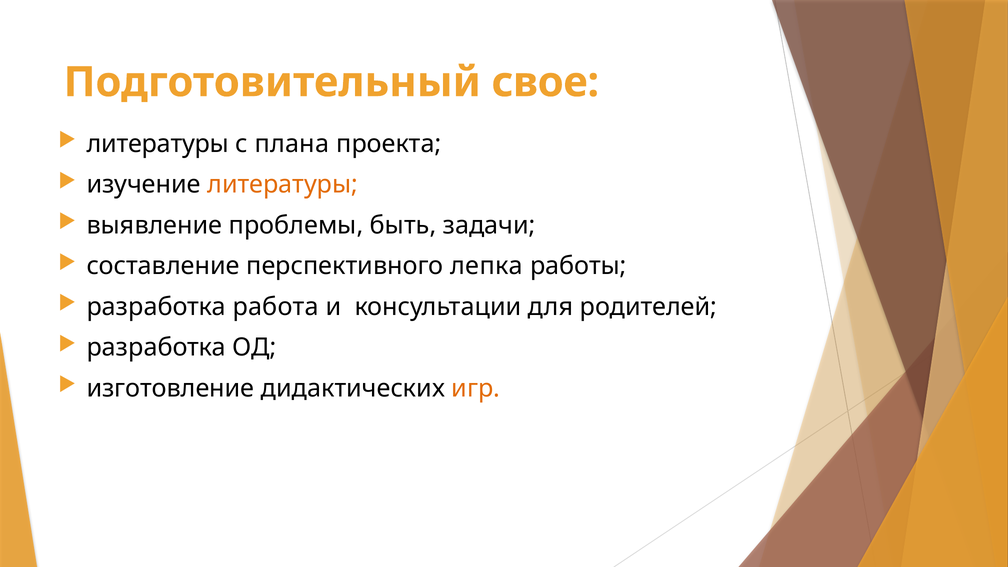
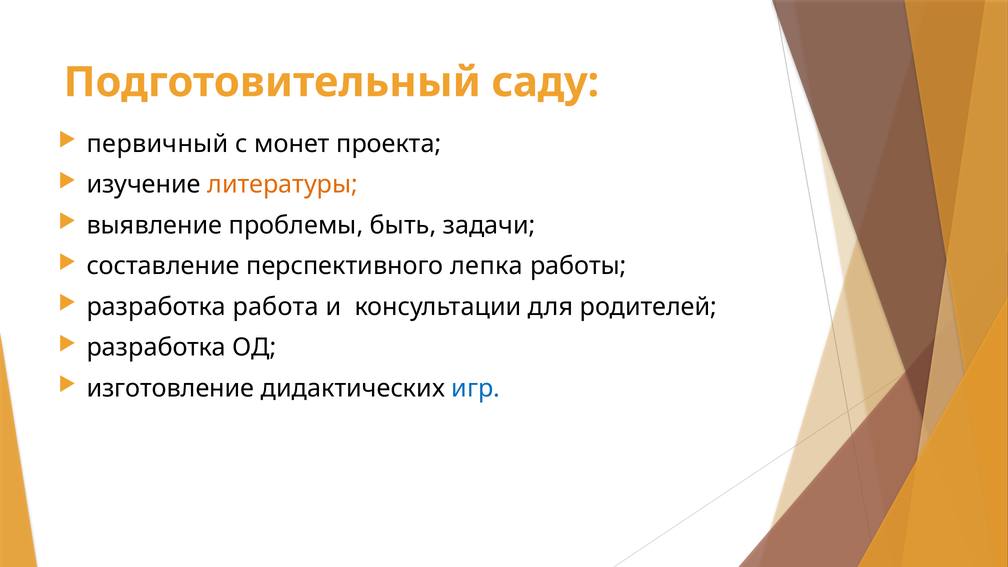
свое: свое -> саду (545, 82)
литературы: литературы -> первичный (158, 144)
плана: плана -> монет (292, 144)
игр colour: orange -> blue (476, 388)
